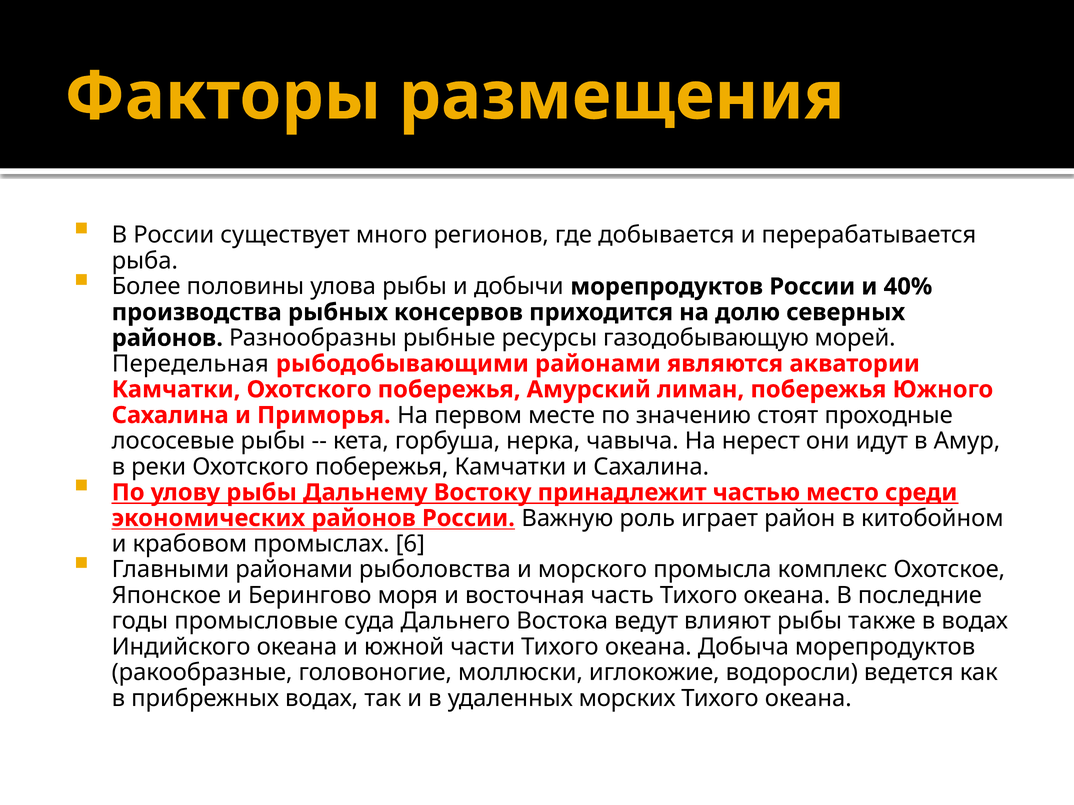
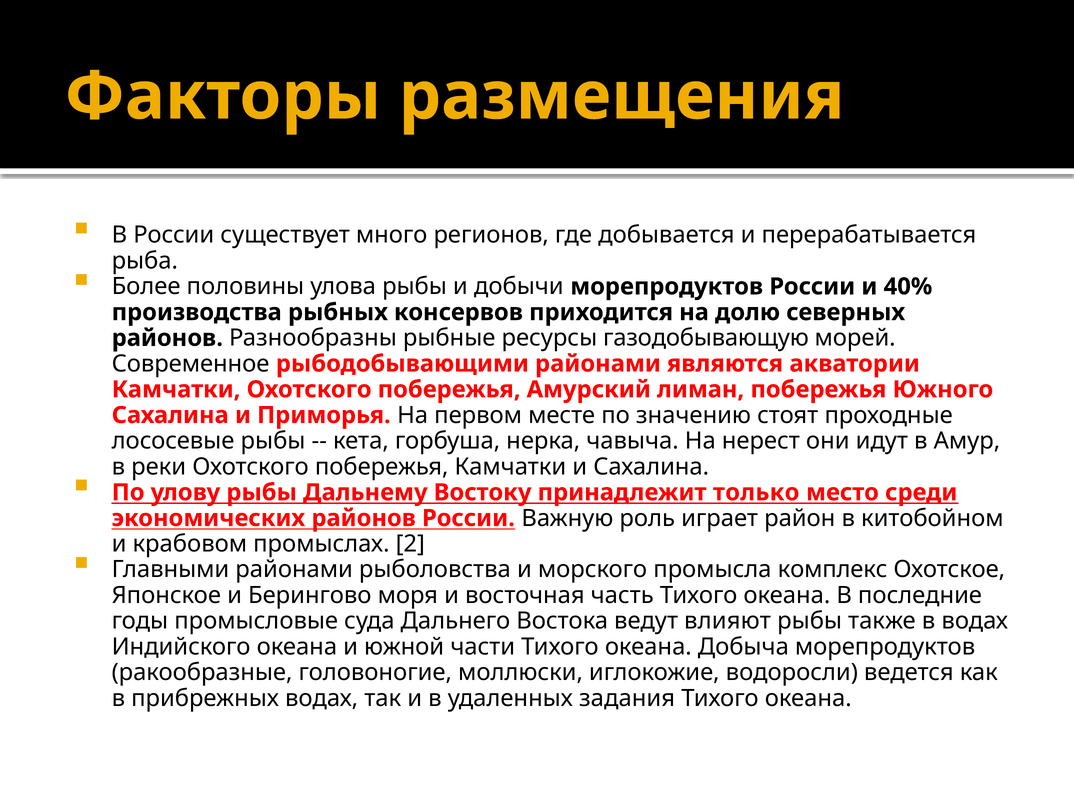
Передельная: Передельная -> Современное (191, 364)
частью: частью -> только (756, 493)
6: 6 -> 2 (410, 544)
морских: морских -> задания (627, 699)
